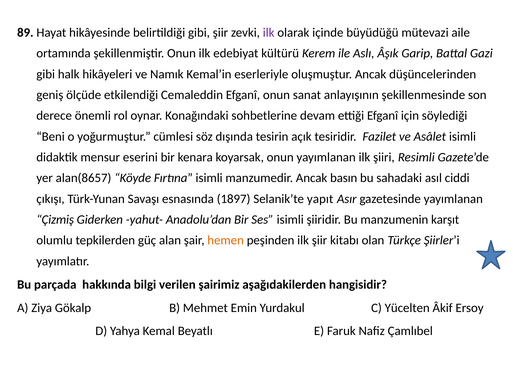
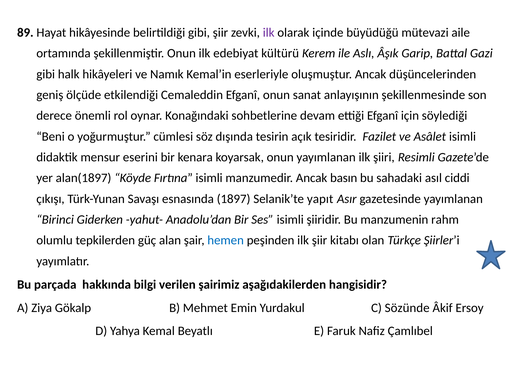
alan(8657: alan(8657 -> alan(1897 (84, 178)
Çizmiş: Çizmiş -> Birinci (55, 219)
karşıt: karşıt -> rahm (445, 219)
hemen colour: orange -> blue (226, 240)
Yücelten: Yücelten -> Sözünde (407, 308)
